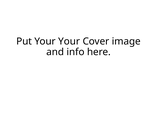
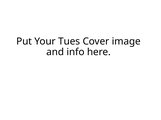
Your Your: Your -> Tues (69, 42)
